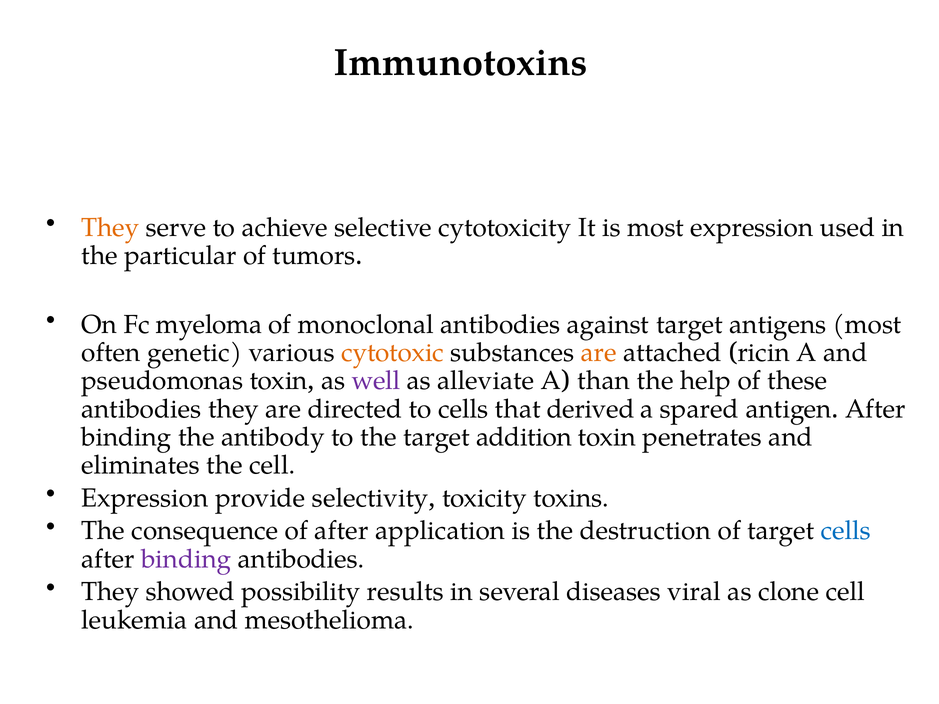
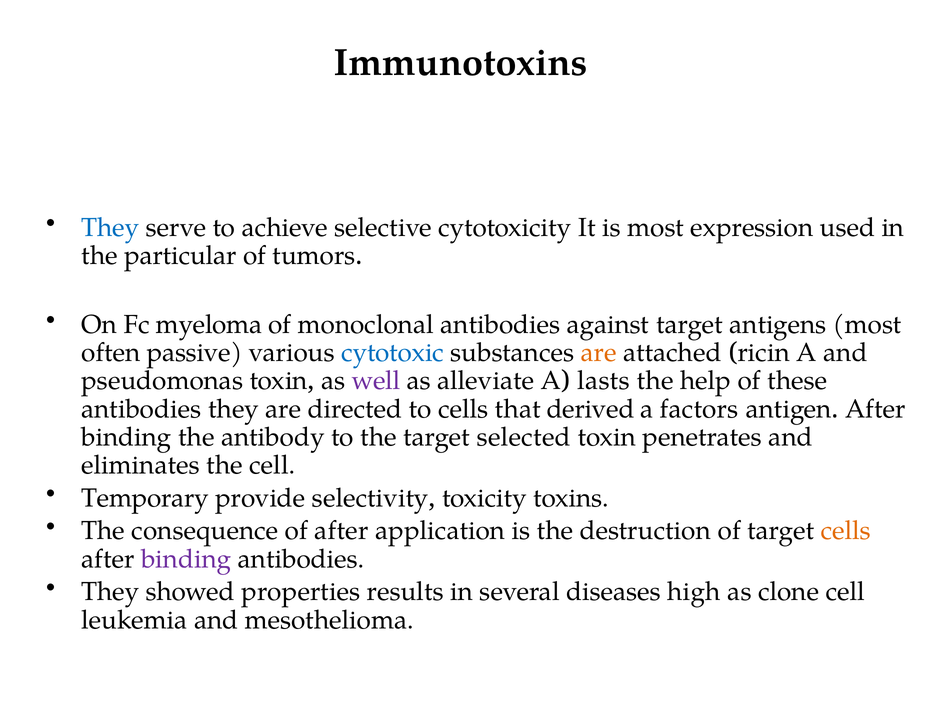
They colour: orange -> blue (110, 228)
genetic: genetic -> passive (195, 353)
cytotoxic colour: orange -> blue (393, 353)
than: than -> lasts (604, 381)
spared: spared -> factors (699, 409)
addition: addition -> selected (524, 437)
Expression: Expression -> Temporary (145, 498)
cells colour: blue -> orange (846, 531)
possibility: possibility -> properties (301, 592)
viral: viral -> high (694, 592)
